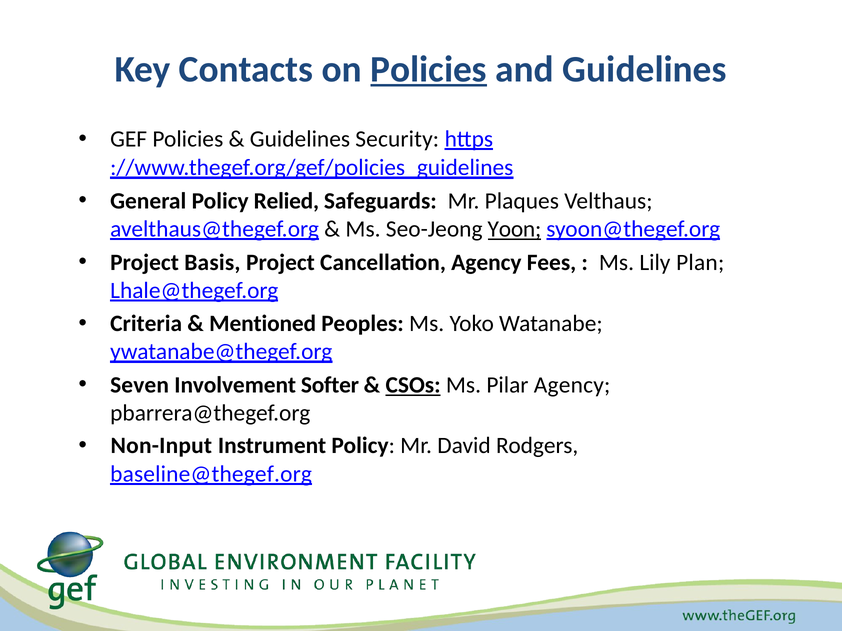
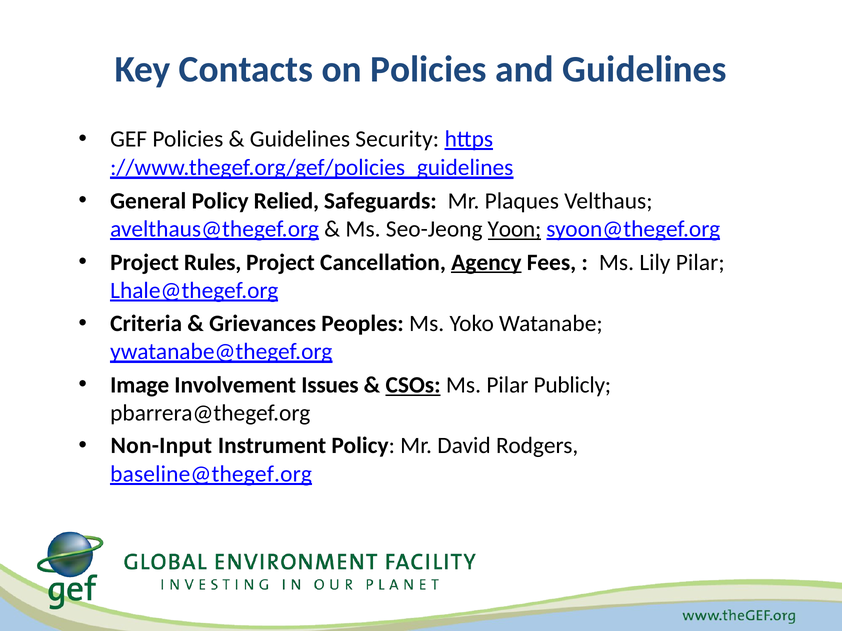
Policies underline: present -> none (429, 69)
Basis: Basis -> Rules (213, 263)
Agency underline: none -> present (486, 263)
Lily Plan: Plan -> Pilar (700, 263)
Mentioned: Mentioned -> Grievances (263, 324)
Seven: Seven -> Image (140, 385)
Softer: Softer -> Issues (330, 385)
Pilar Agency: Agency -> Publicly (572, 385)
